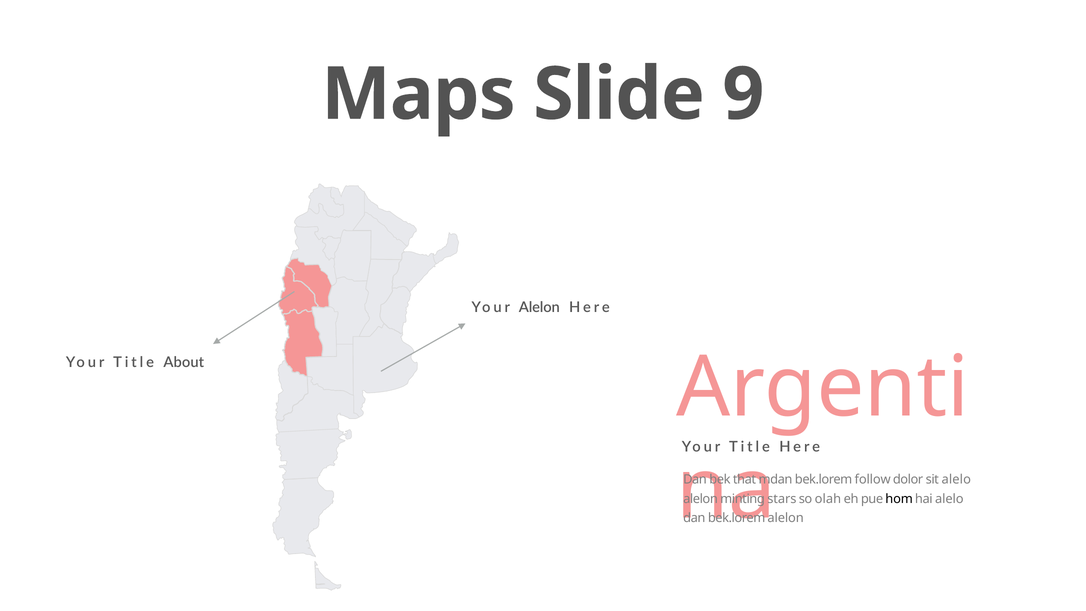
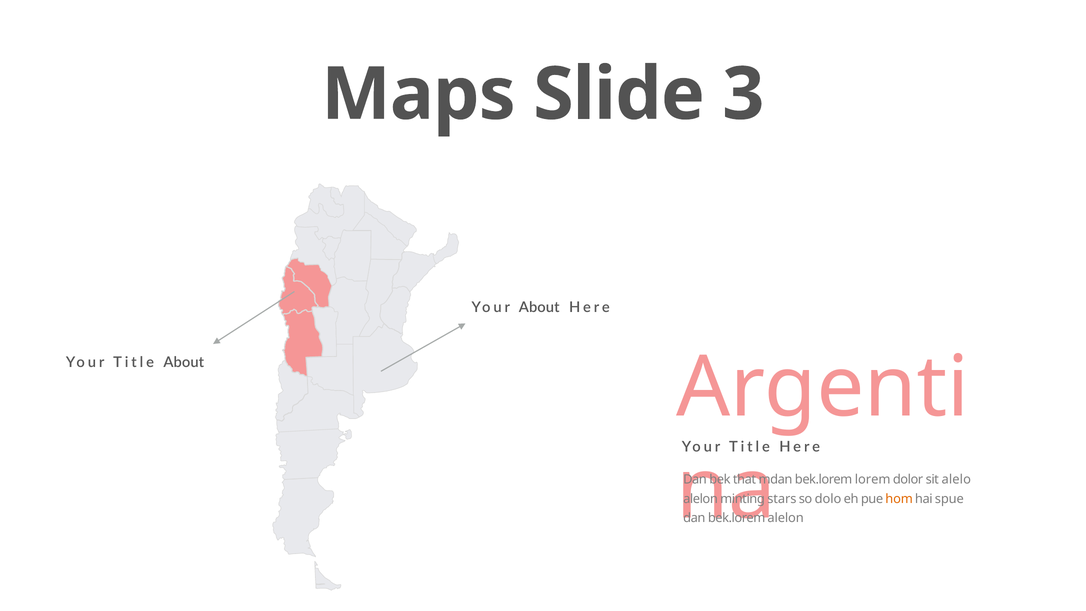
9: 9 -> 3 (743, 95)
Your Alelon: Alelon -> About (539, 308)
follow: follow -> lorem (873, 480)
olah: olah -> dolo (828, 499)
hom colour: black -> orange (899, 499)
hai alelo: alelo -> spue (949, 499)
